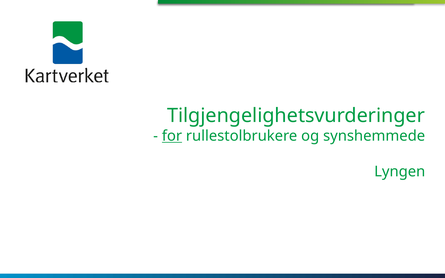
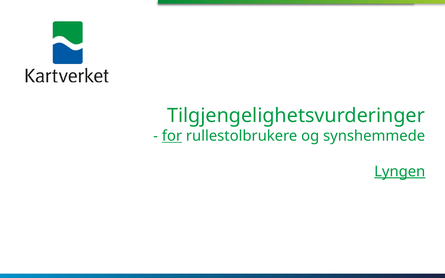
Lyngen underline: none -> present (400, 172)
